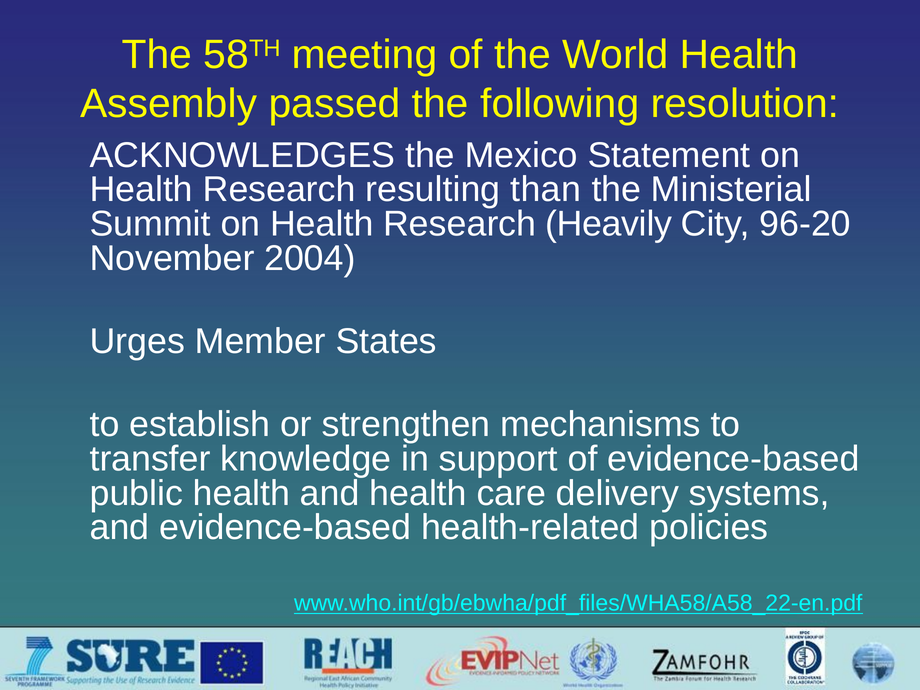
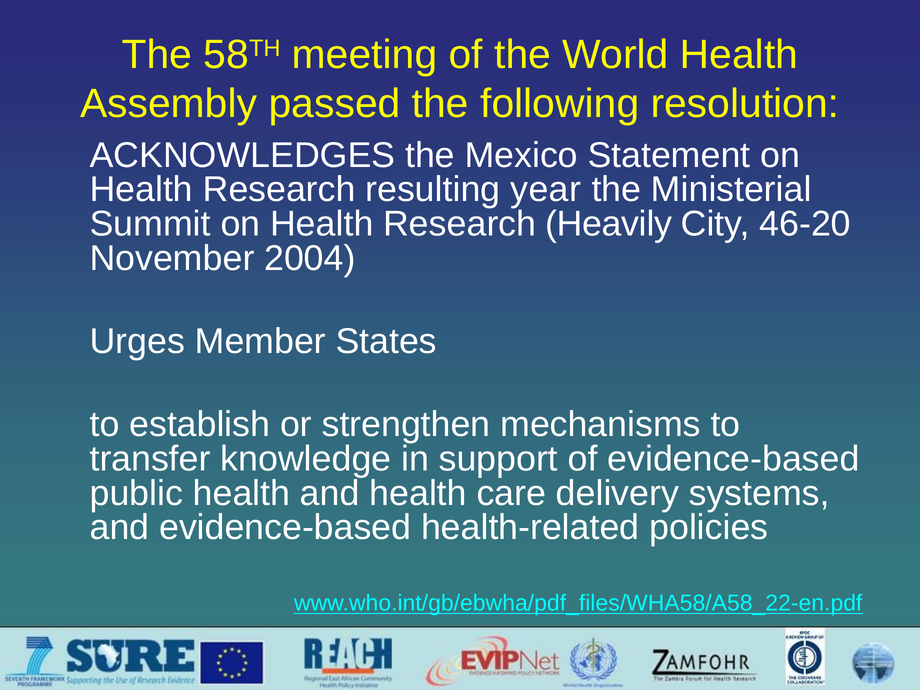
than: than -> year (546, 190)
96-20: 96-20 -> 46-20 (805, 224)
